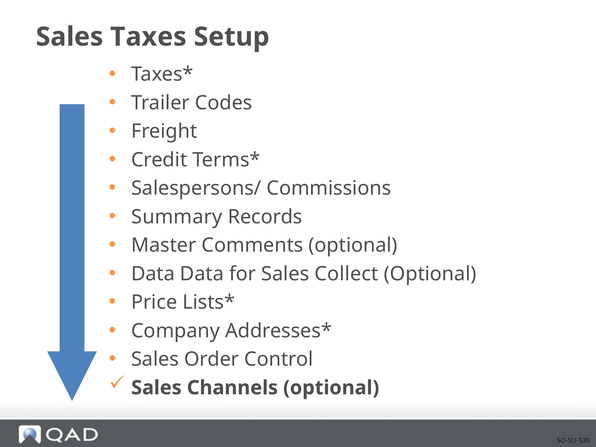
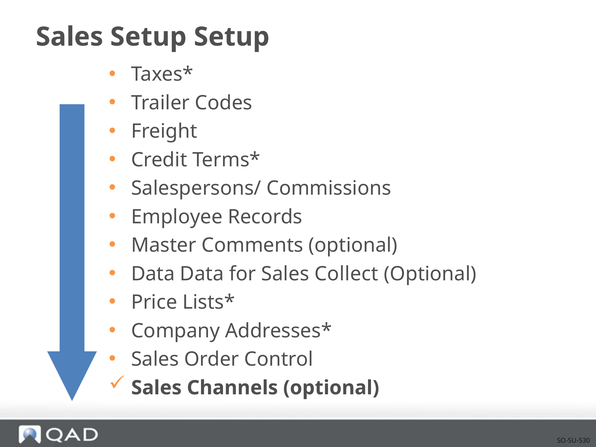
Sales Taxes: Taxes -> Setup (148, 37)
Summary: Summary -> Employee (177, 217)
